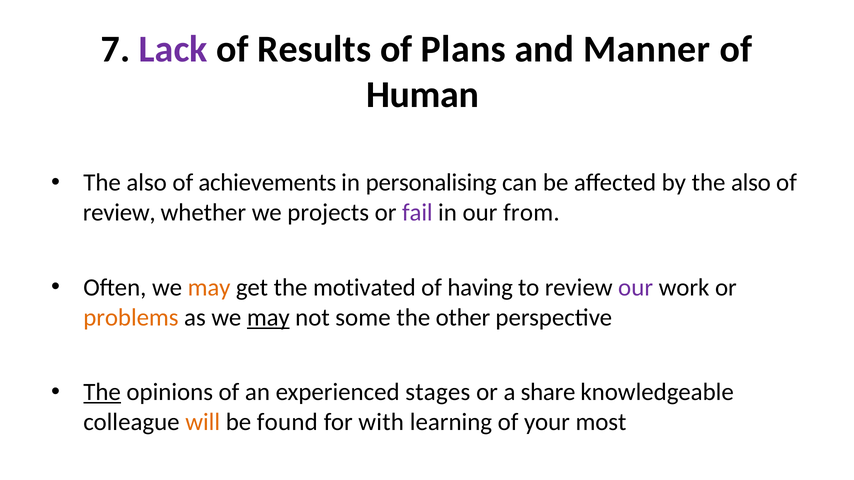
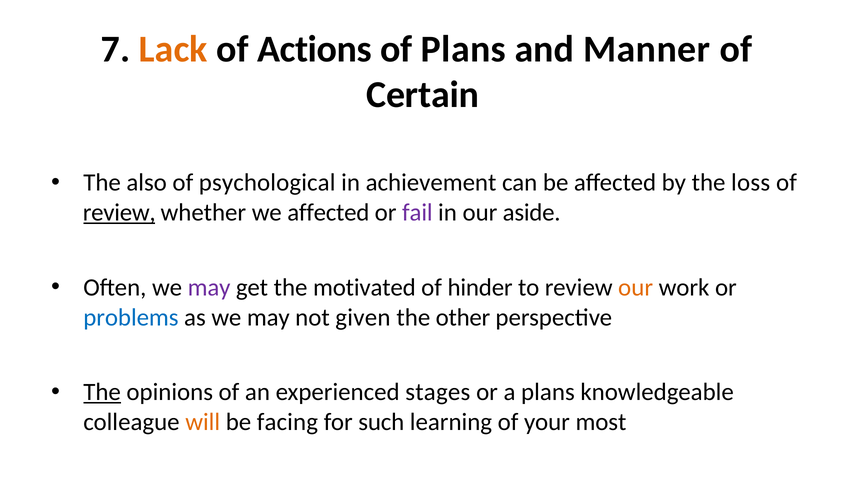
Lack colour: purple -> orange (173, 49)
Results: Results -> Actions (314, 49)
Human: Human -> Certain (423, 95)
achievements: achievements -> psychological (267, 183)
personalising: personalising -> achievement (431, 183)
by the also: also -> loss (751, 183)
review underline: none -> present (119, 213)
we projects: projects -> affected (328, 213)
from: from -> aside (532, 213)
may colour: orange -> purple (209, 288)
having: having -> hinder (480, 288)
our colour: purple -> orange (636, 288)
problems colour: orange -> blue (131, 318)
may underline: present -> none (268, 318)
some: some -> given (363, 318)
a share: share -> plans (548, 393)
found: found -> facing (287, 422)
with: with -> such (381, 422)
